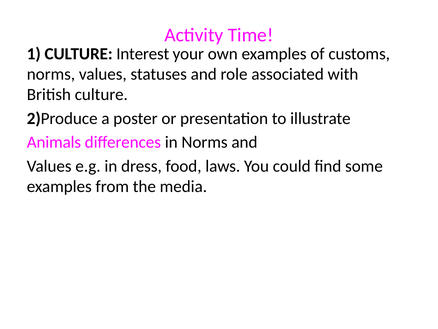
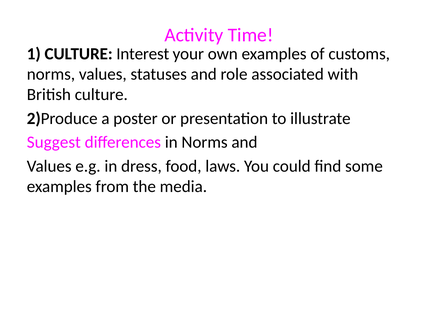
Animals: Animals -> Suggest (54, 142)
